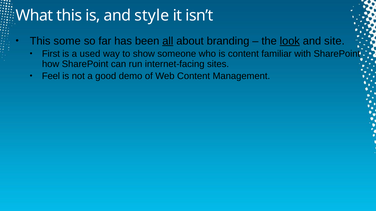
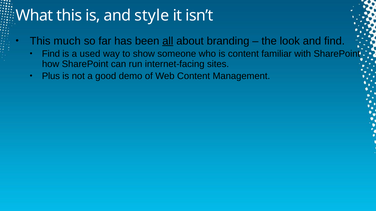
some: some -> much (67, 41)
look underline: present -> none (290, 41)
and site: site -> find (334, 41)
First: First -> Find (51, 54)
Feel: Feel -> Plus (51, 76)
